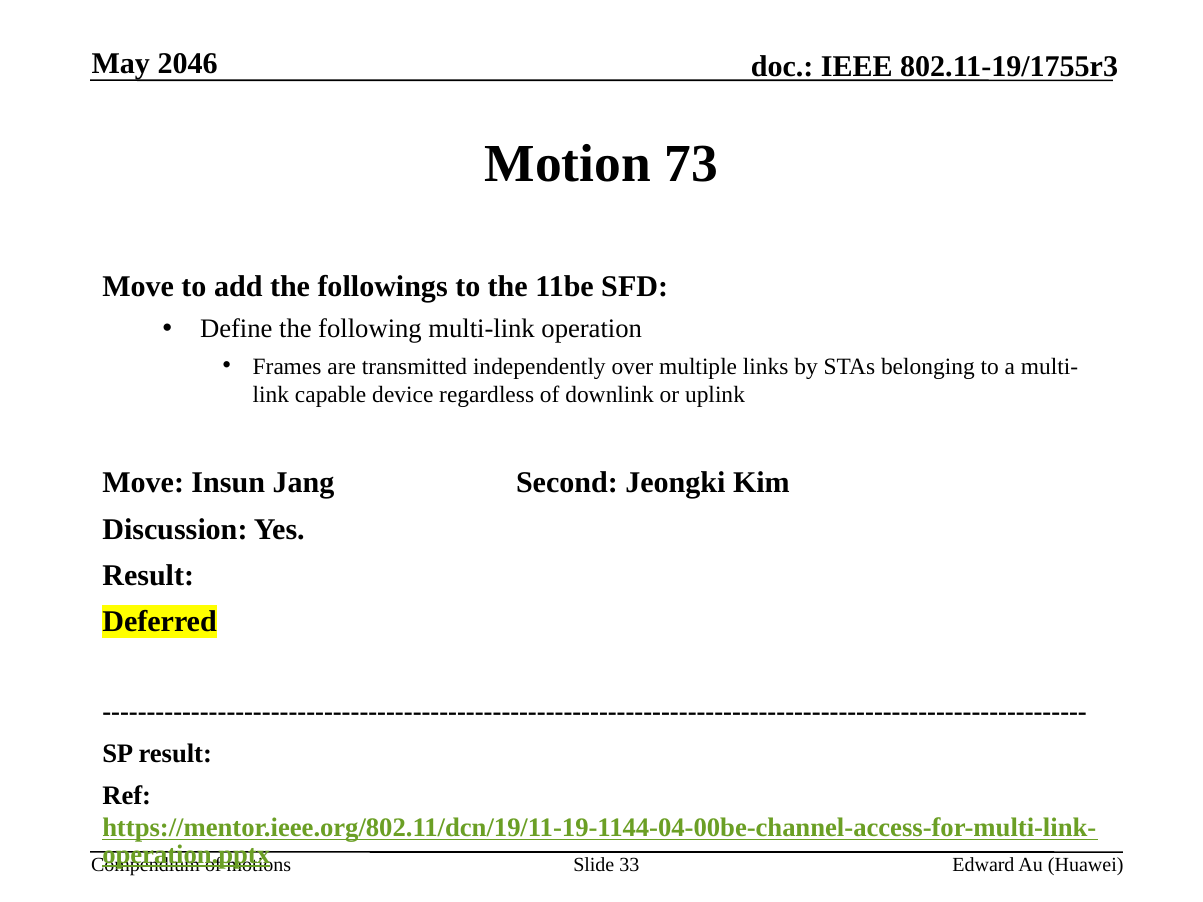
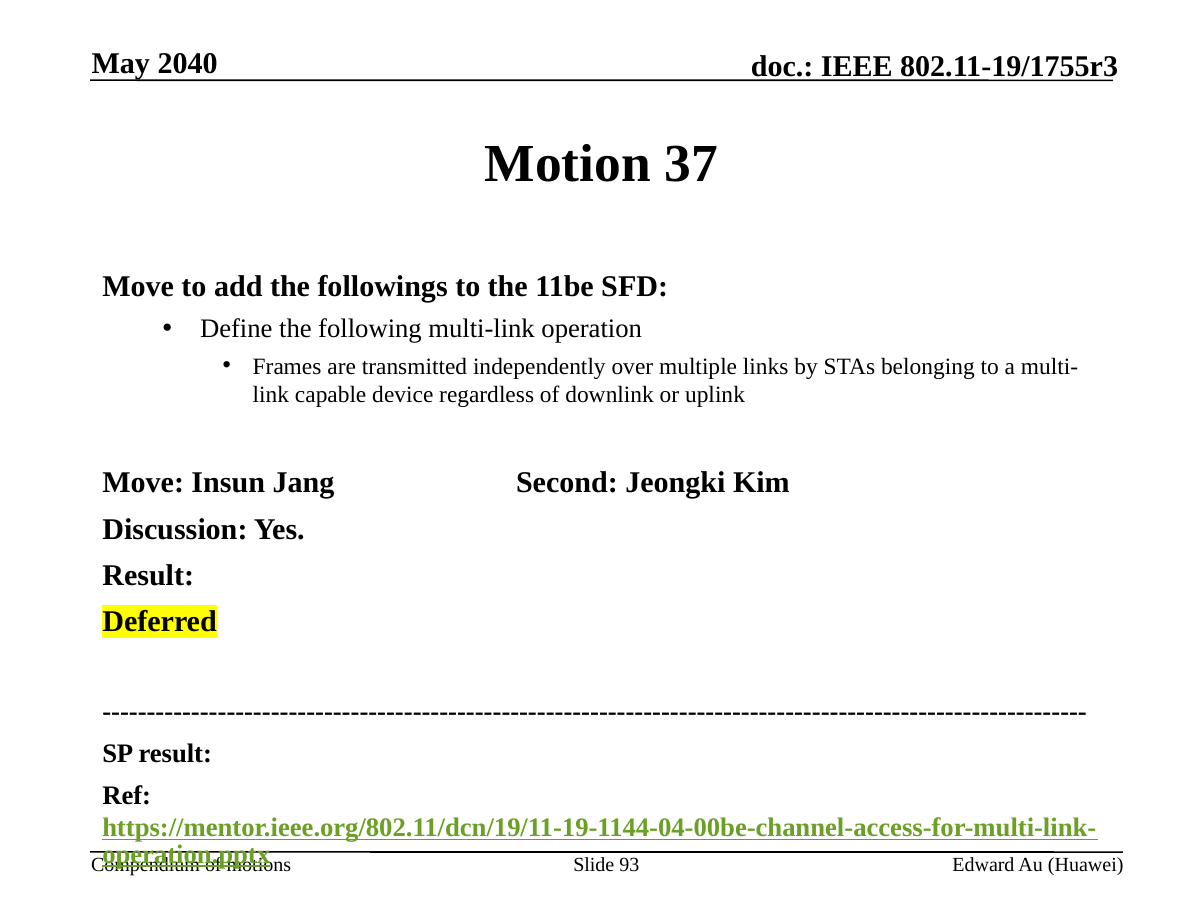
2046: 2046 -> 2040 (188, 64)
73: 73 -> 37 (691, 164)
33: 33 -> 93 (629, 865)
